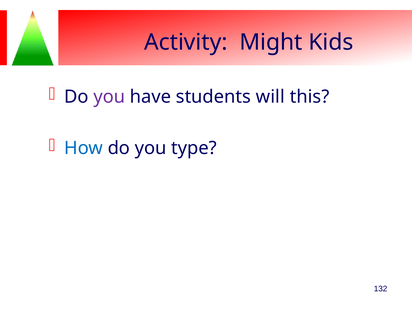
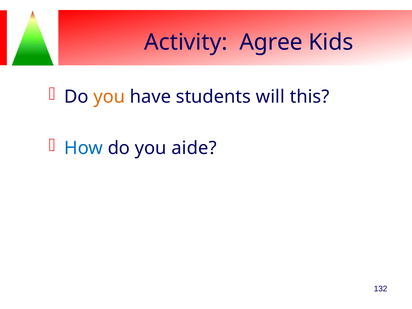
Might: Might -> Agree (271, 42)
you colour: purple -> orange (109, 97)
type: type -> aide (194, 148)
